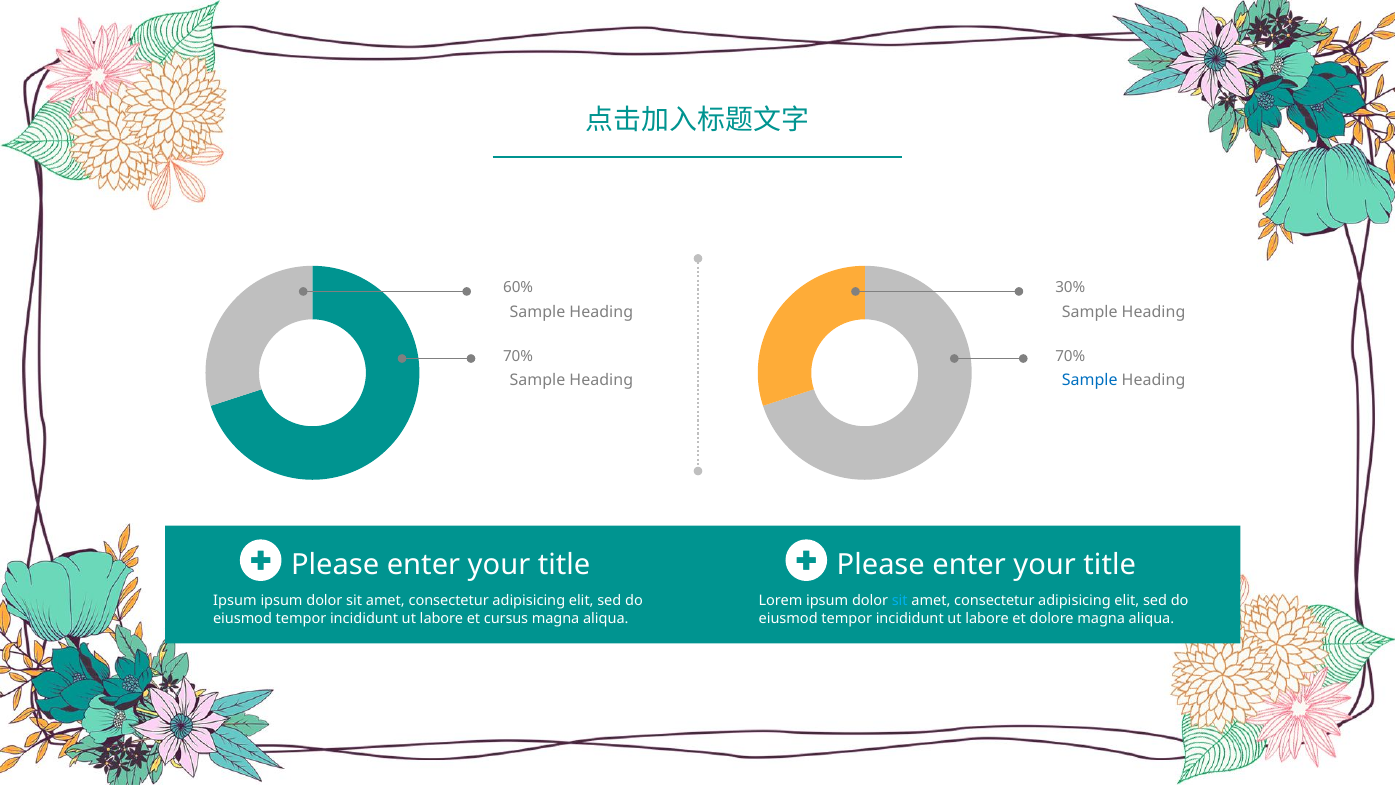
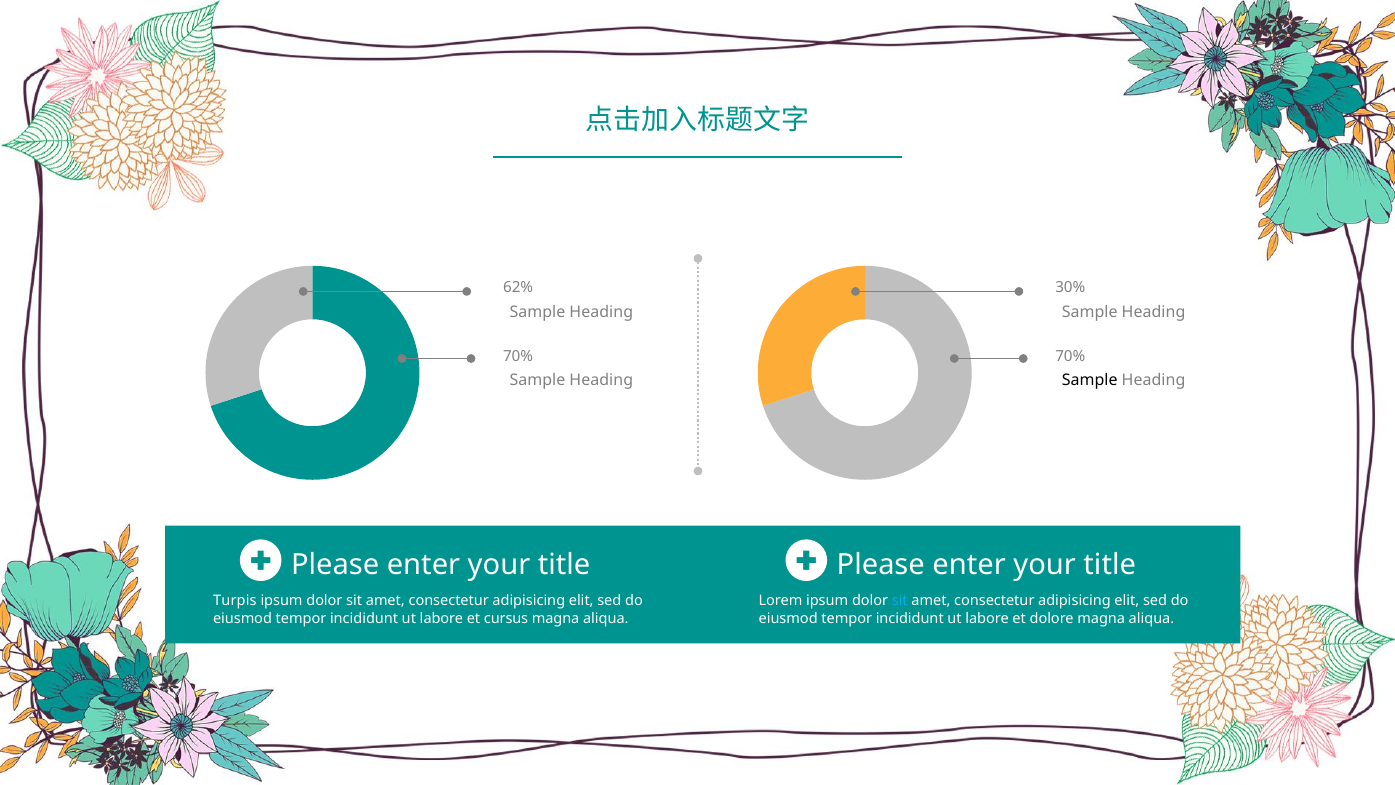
60%: 60% -> 62% (518, 288)
Sample colour: blue -> black (1090, 381)
Ipsum: Ipsum -> Turpis (235, 601)
